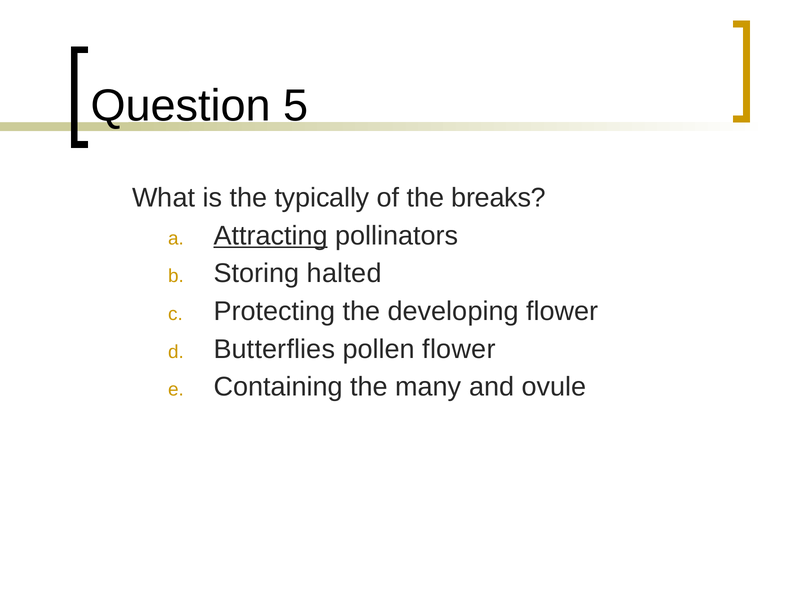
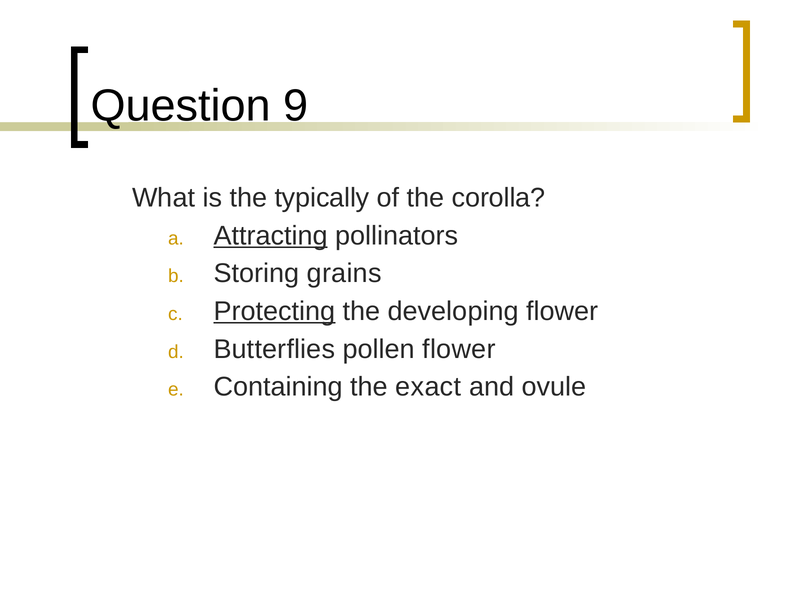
5: 5 -> 9 (296, 106)
breaks: breaks -> corolla (499, 198)
halted: halted -> grains (344, 274)
Protecting underline: none -> present (274, 311)
many: many -> exact (428, 387)
